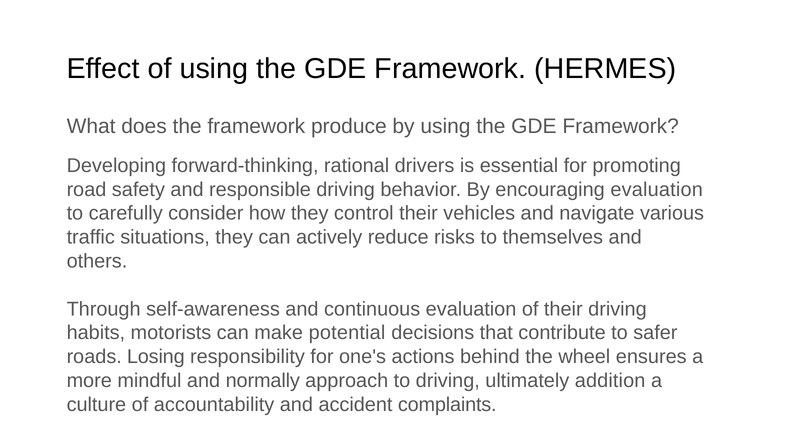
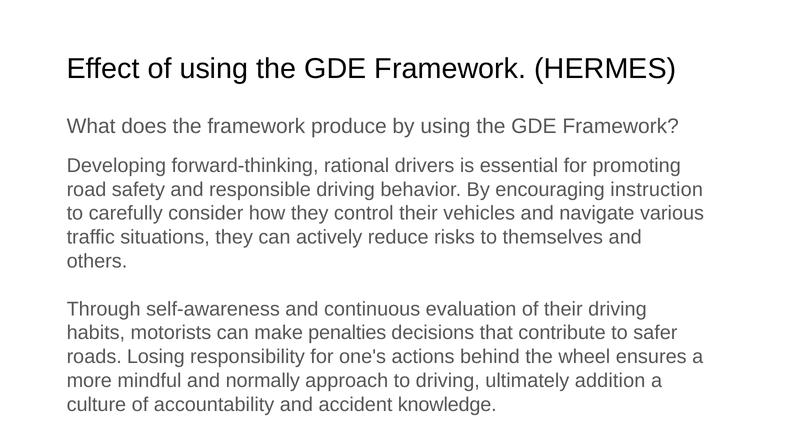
encouraging evaluation: evaluation -> instruction (657, 189)
potential: potential -> penalties (347, 333)
complaints: complaints -> knowledge (447, 404)
